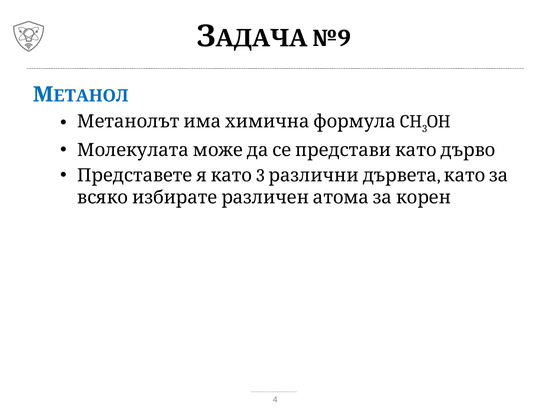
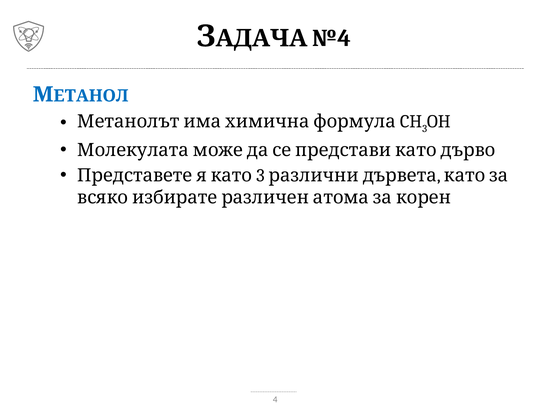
№9: №9 -> №4 (332, 38)
